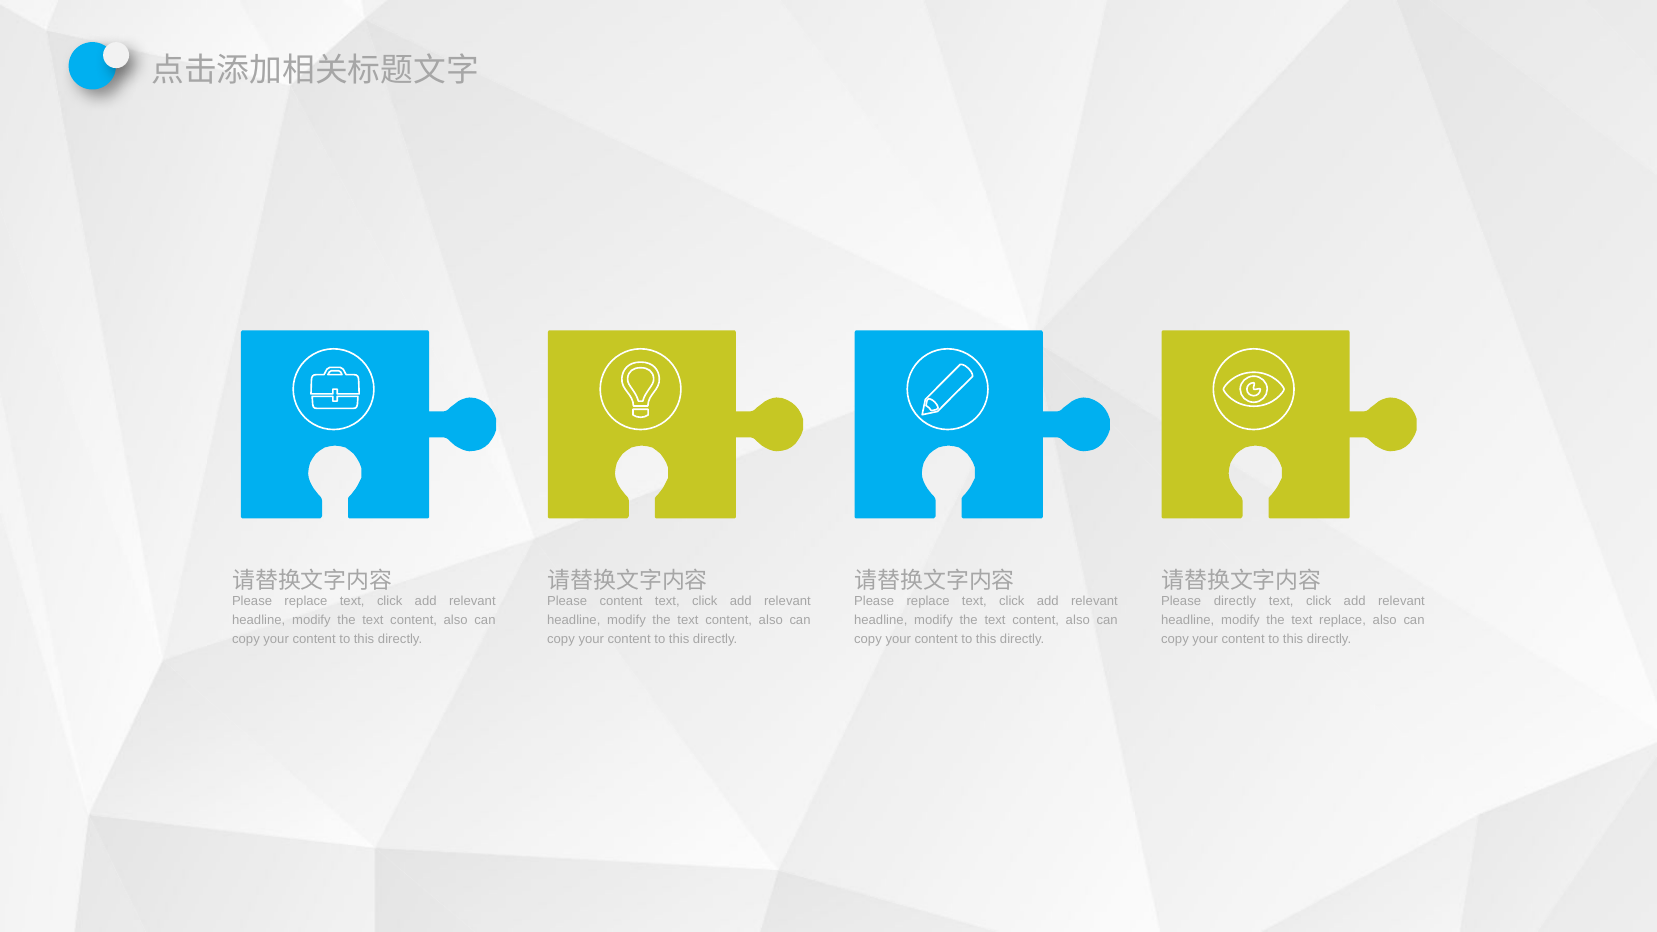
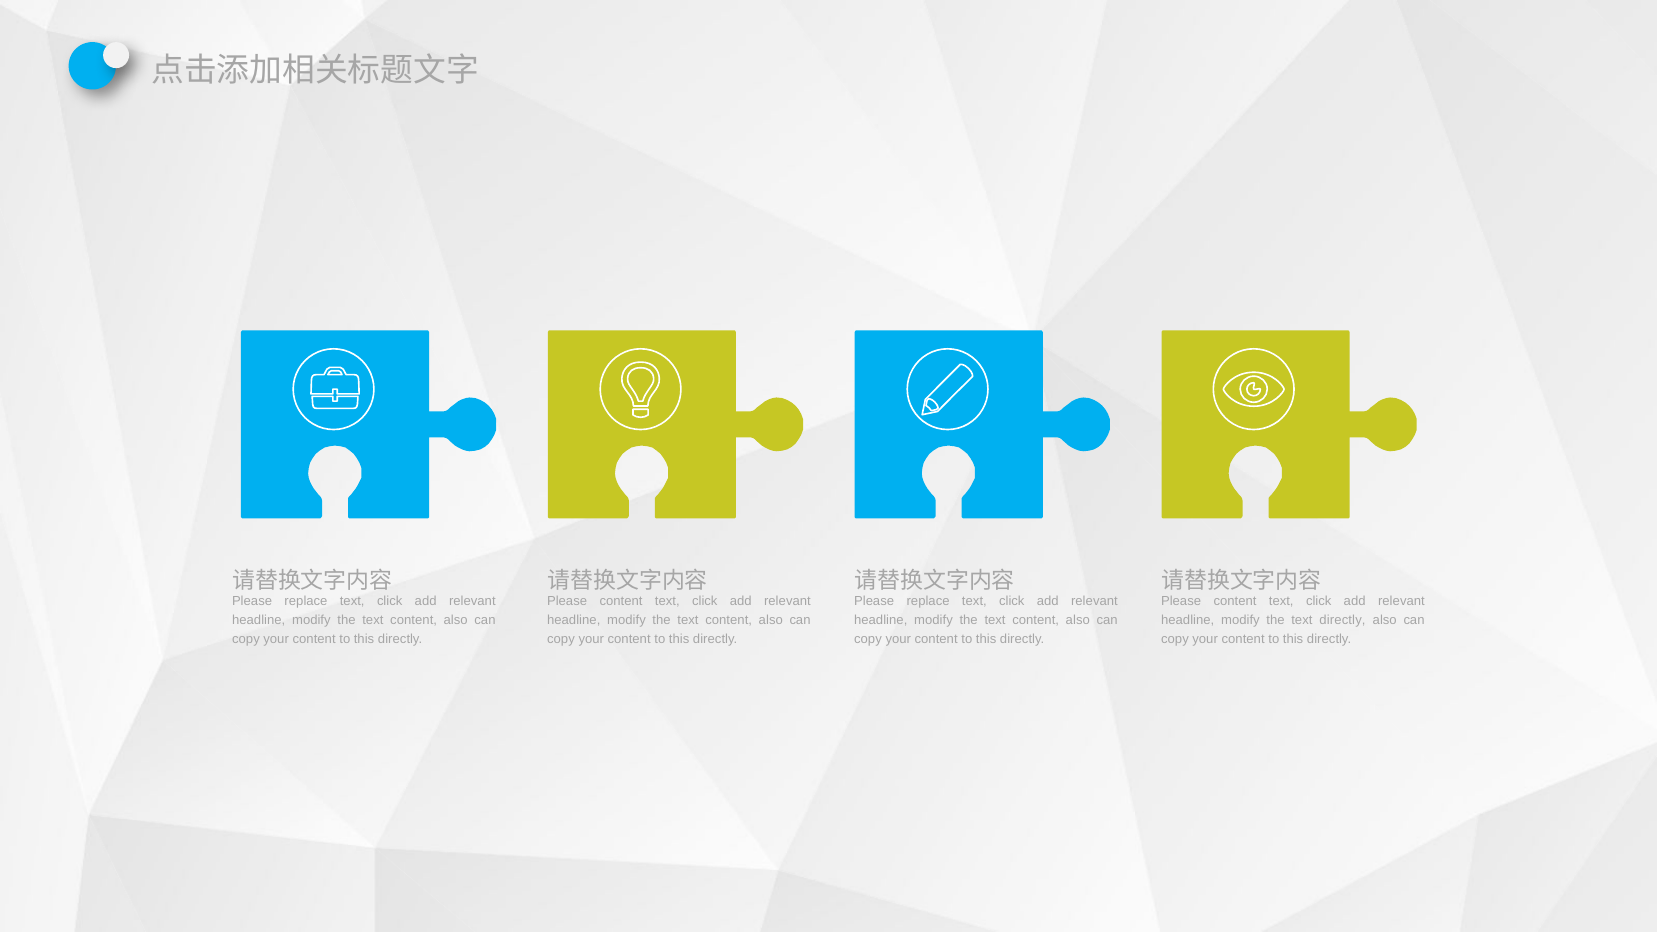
directly: directly -> content (1235, 602)
text replace: replace -> directly (1343, 620)
